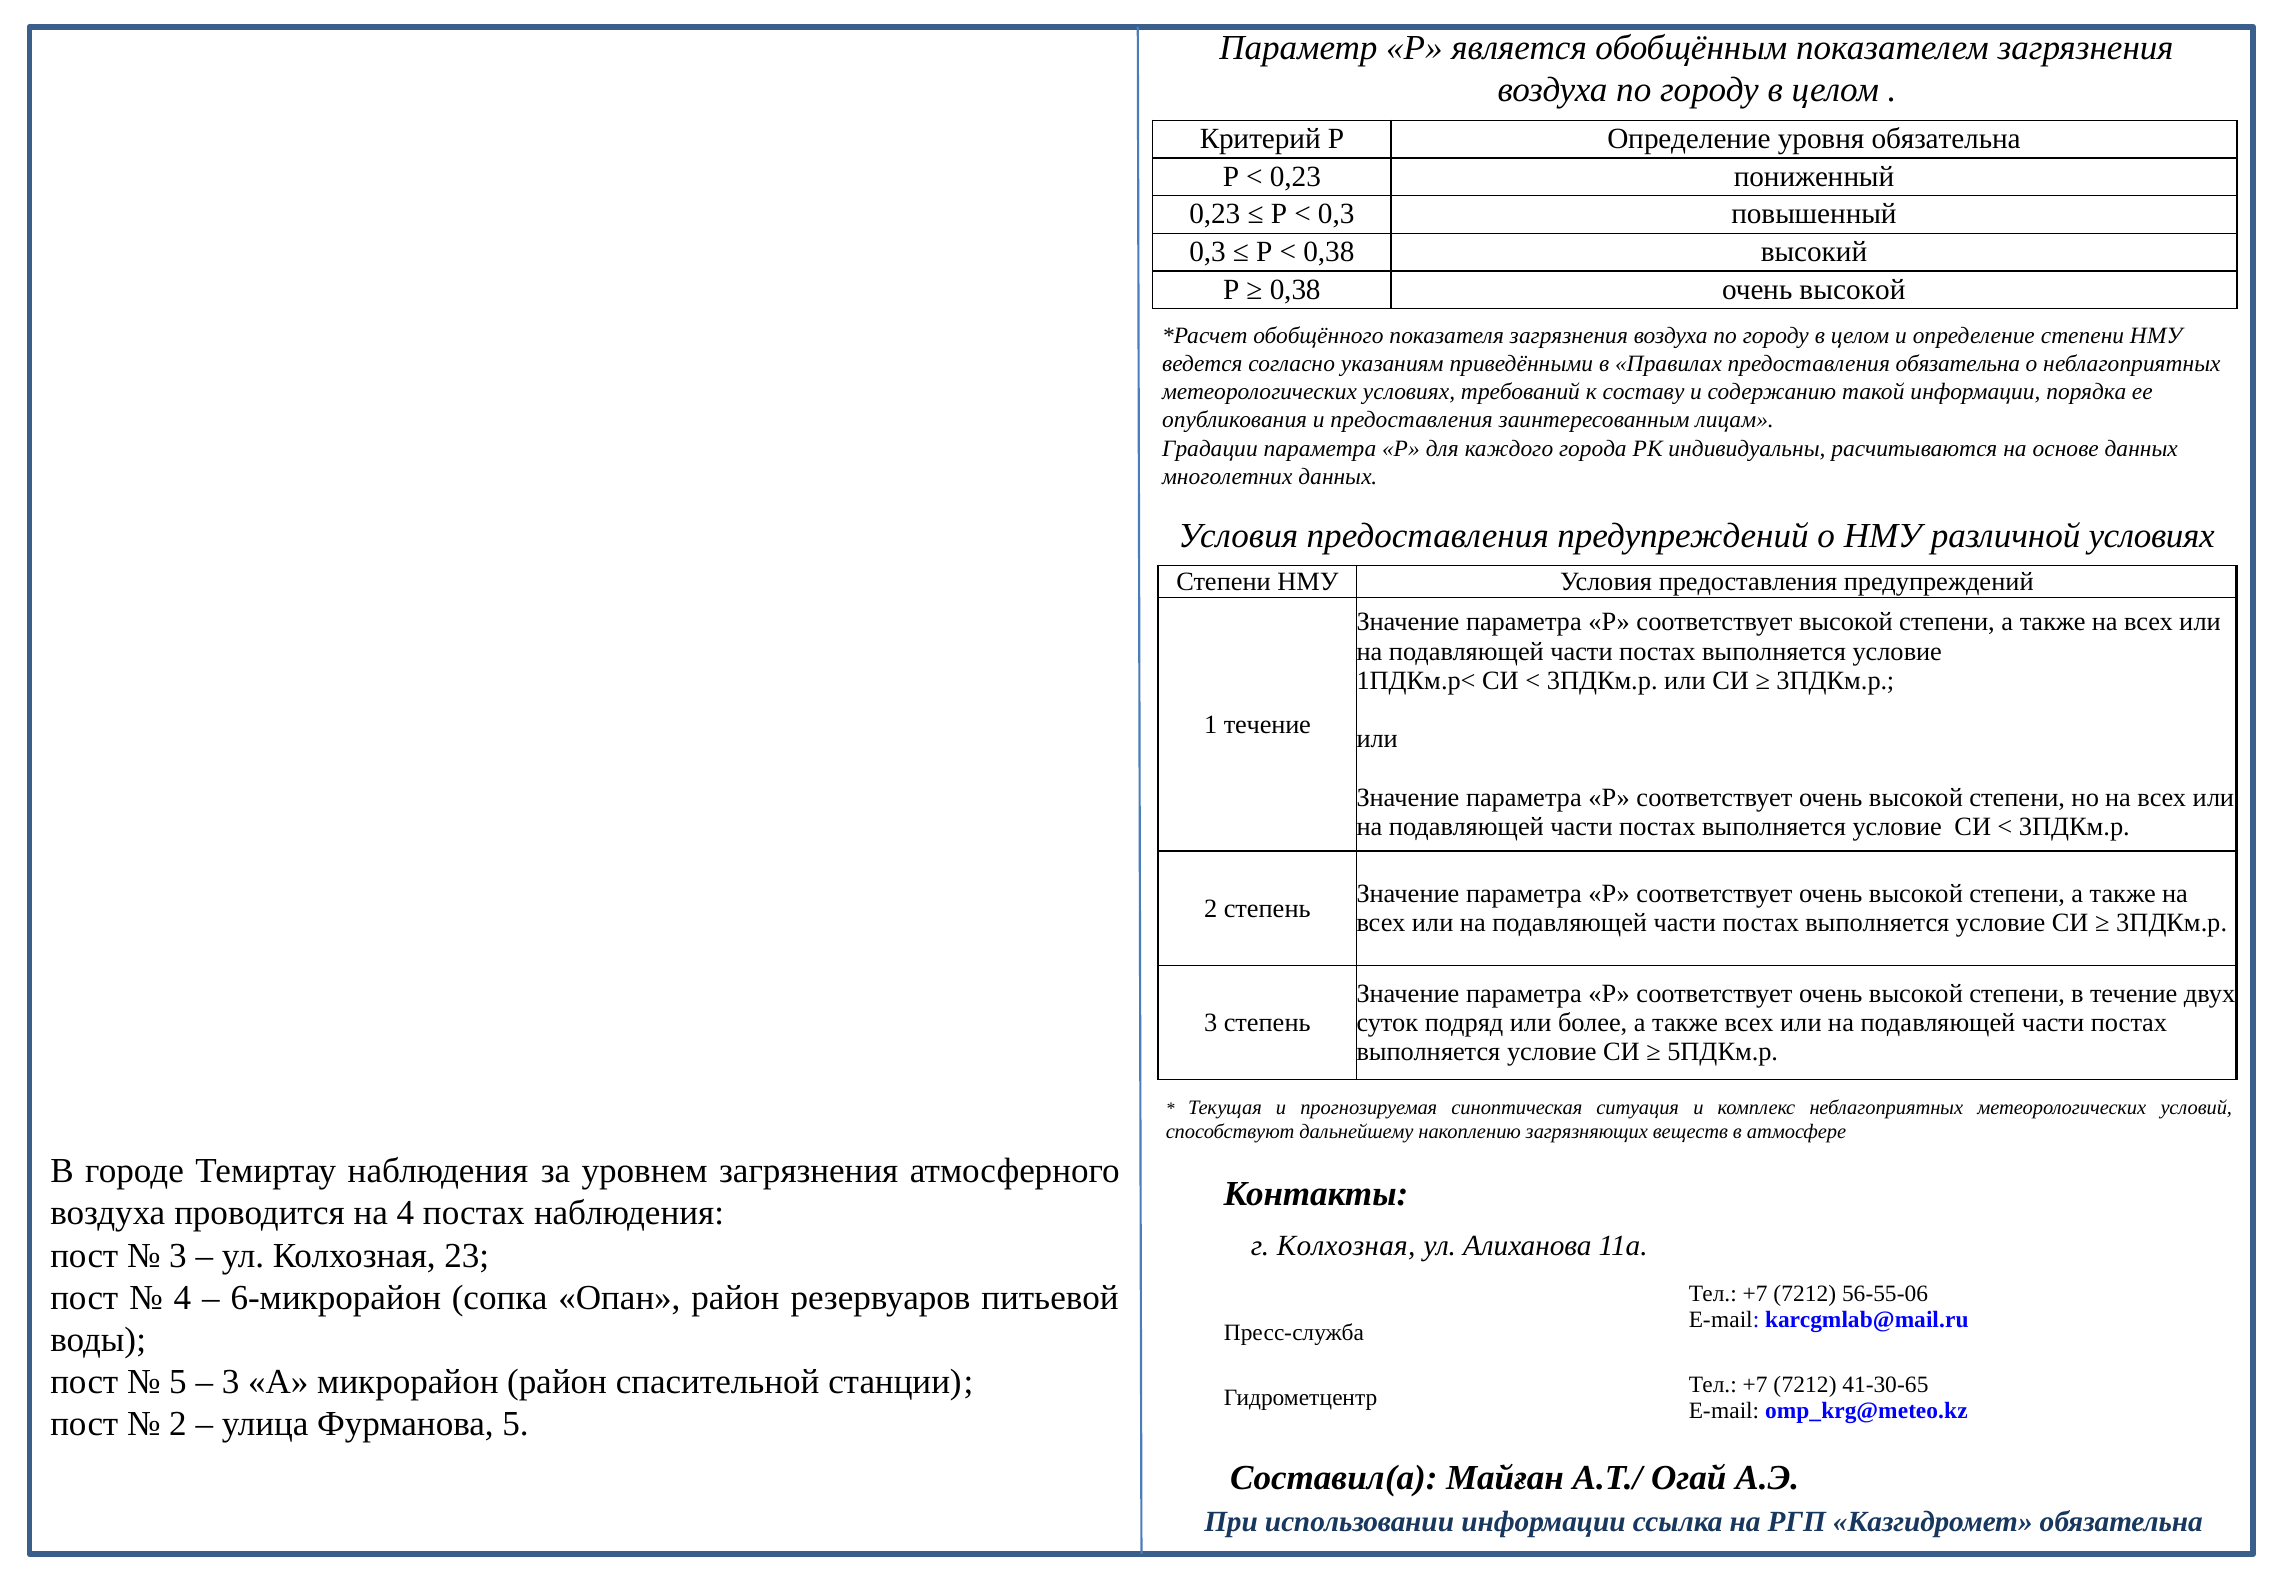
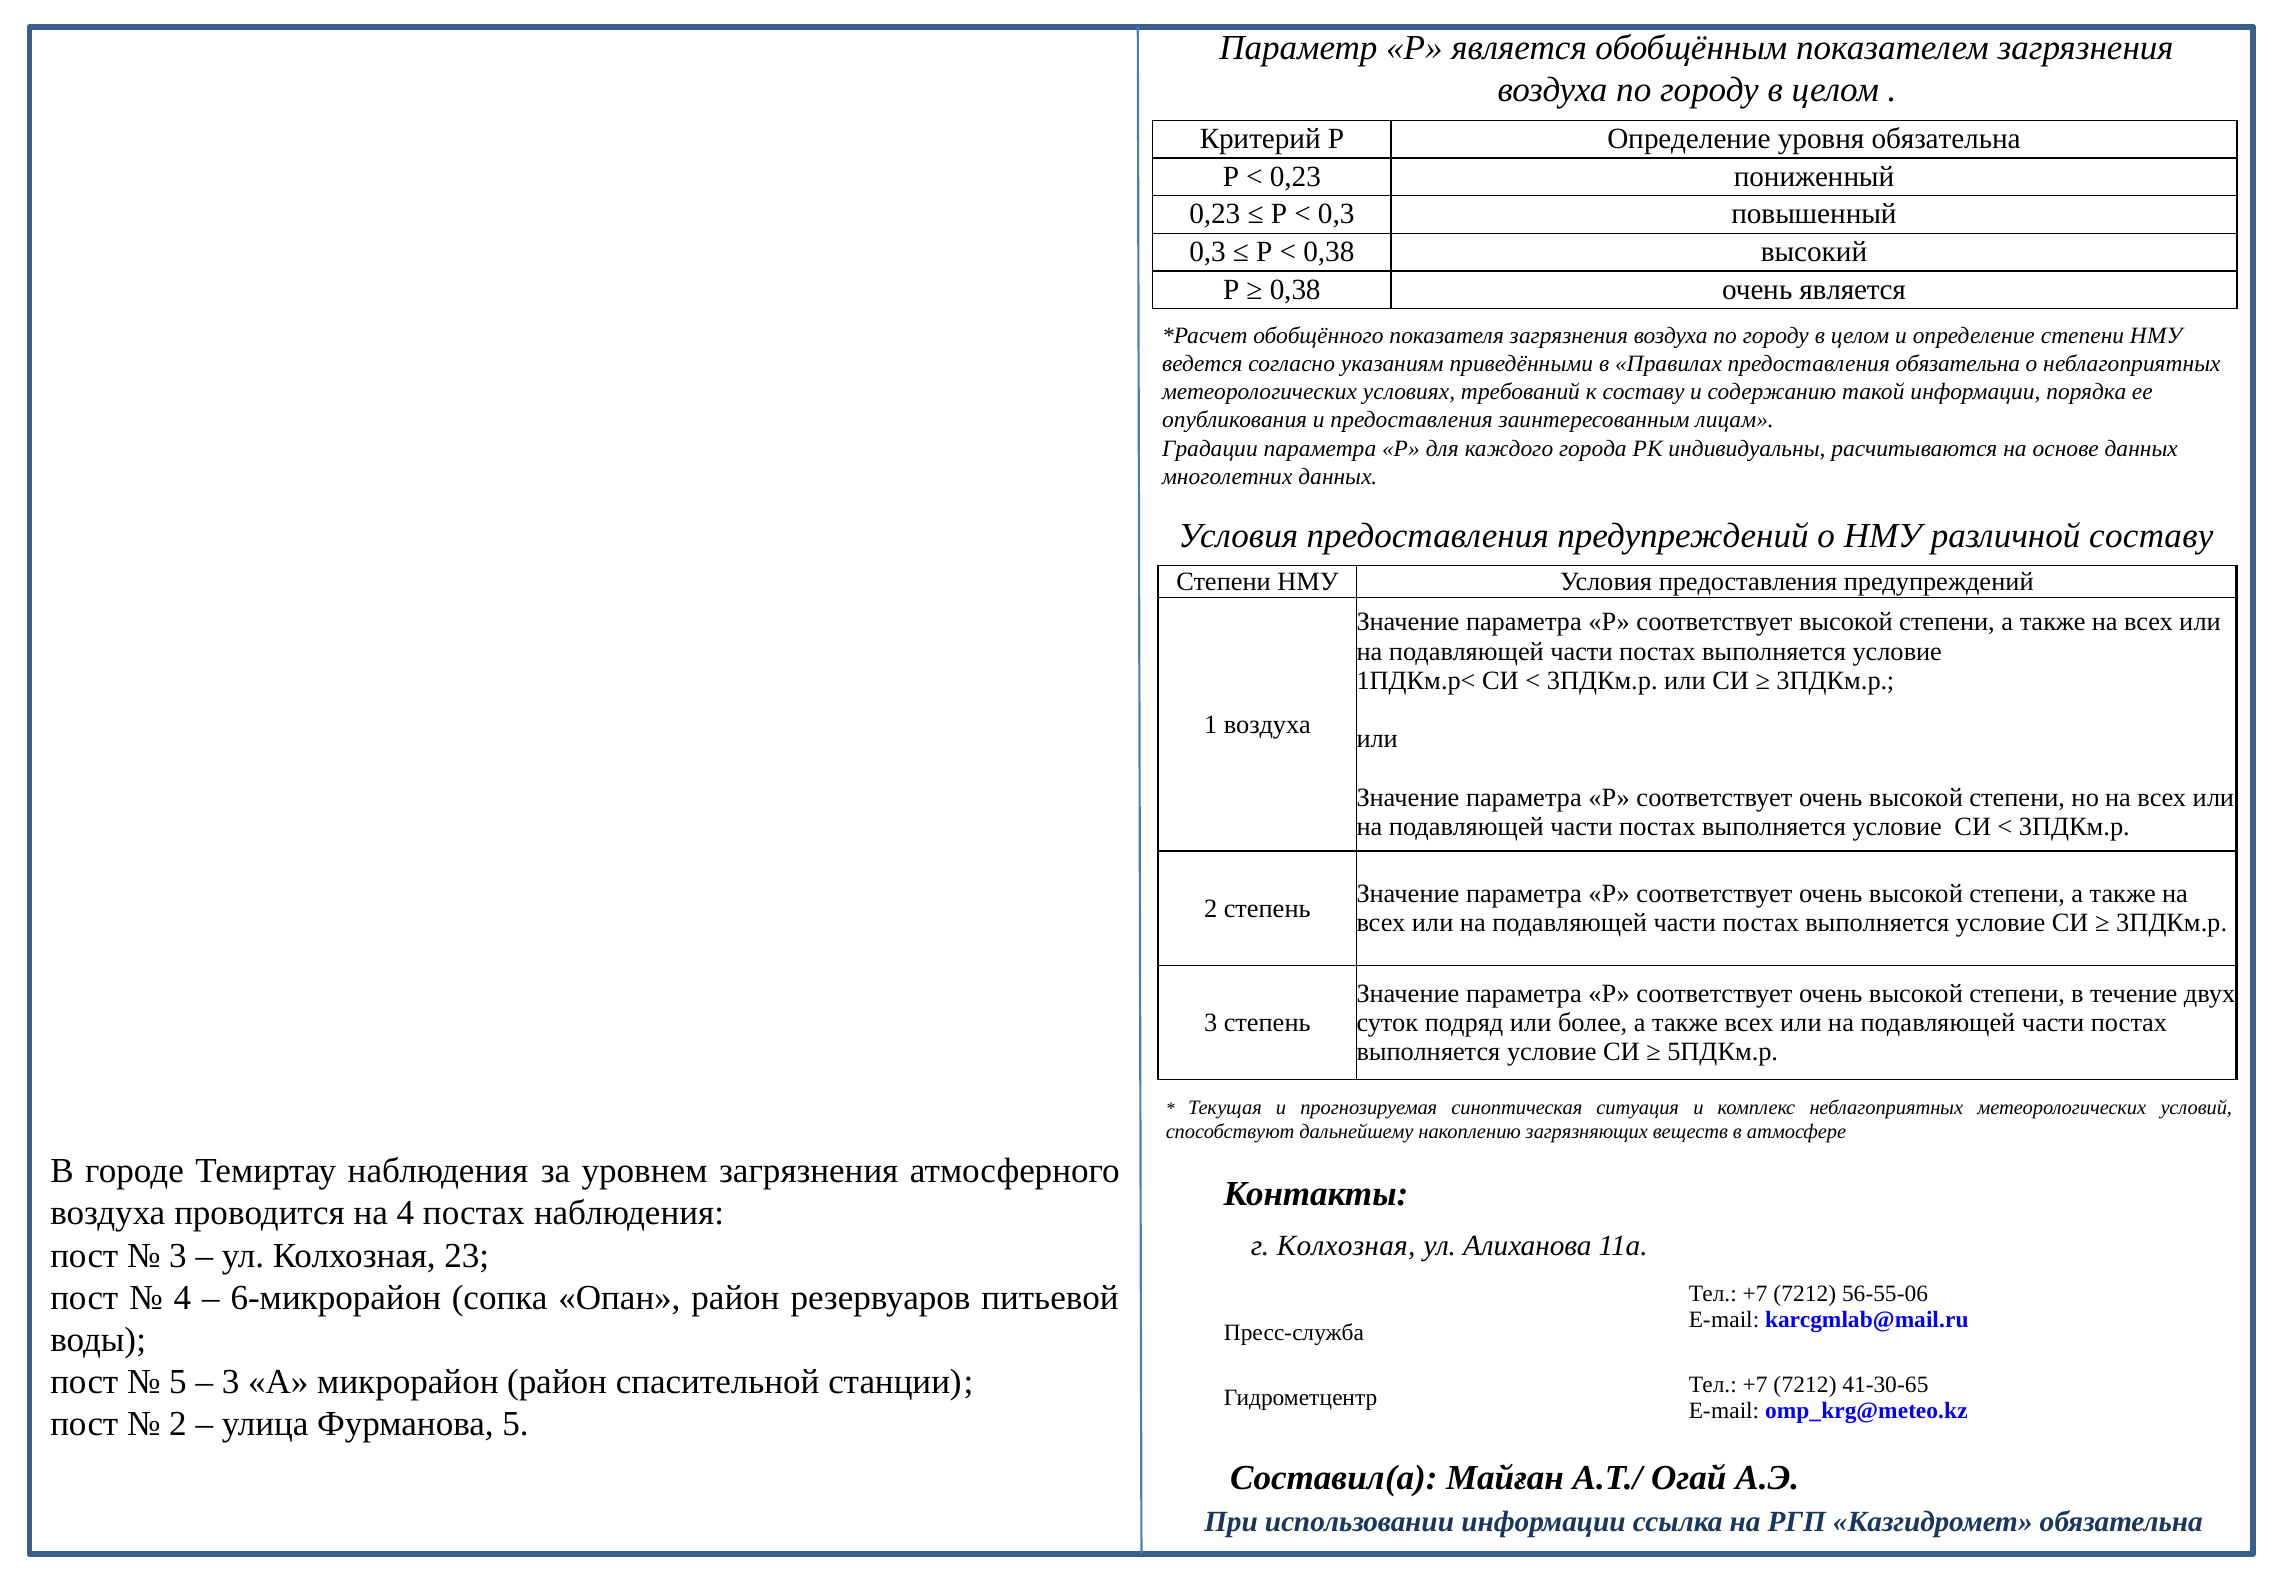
0,38 очень высокой: высокой -> является (1853, 290)
различной условиях: условиях -> составу (2151, 535)
1 течение: течение -> воздуха (1267, 724)
